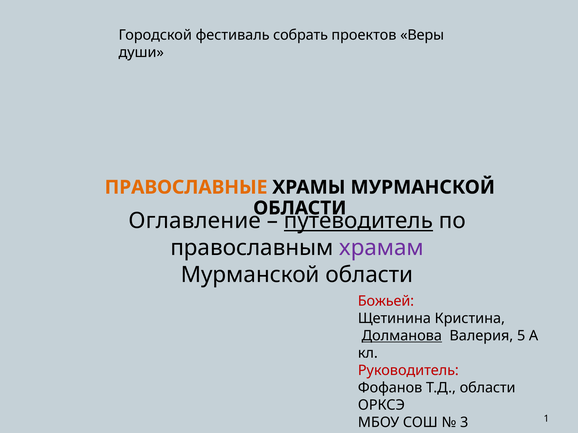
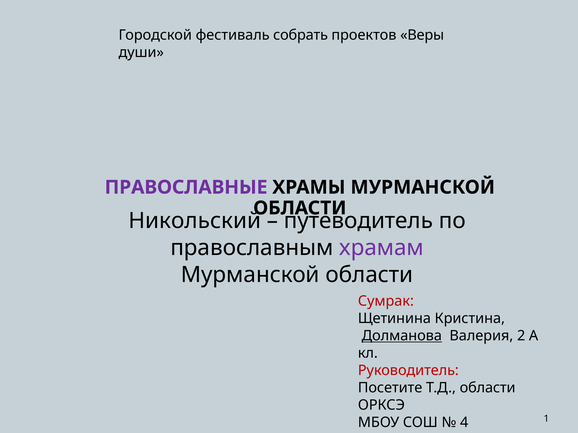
ПРАВОСЛАВНЫЕ colour: orange -> purple (186, 187)
Оглавление: Оглавление -> Никольский (195, 221)
путеводитель underline: present -> none (358, 221)
Божьей: Божьей -> Сумрак (386, 302)
5: 5 -> 2 (521, 336)
Фофанов: Фофанов -> Посетите (390, 388)
3: 3 -> 4 (464, 423)
